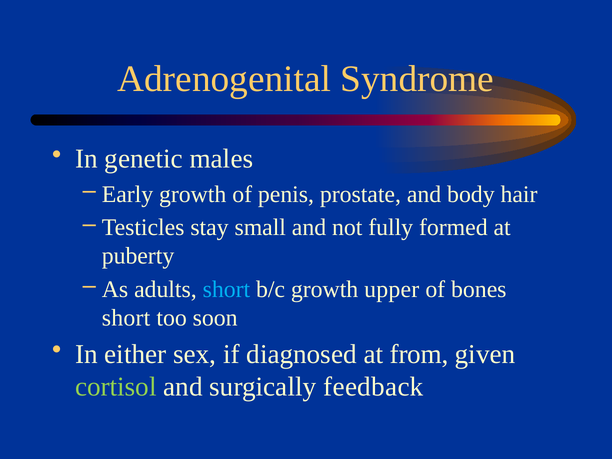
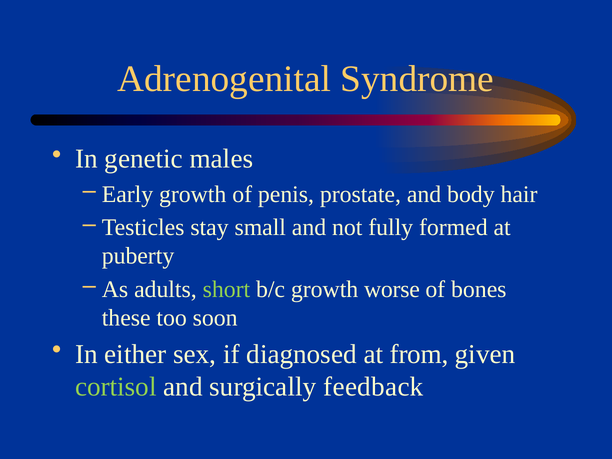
short colour: light blue -> light green (226, 289)
upper: upper -> worse (392, 289)
short: short -> these (126, 318)
